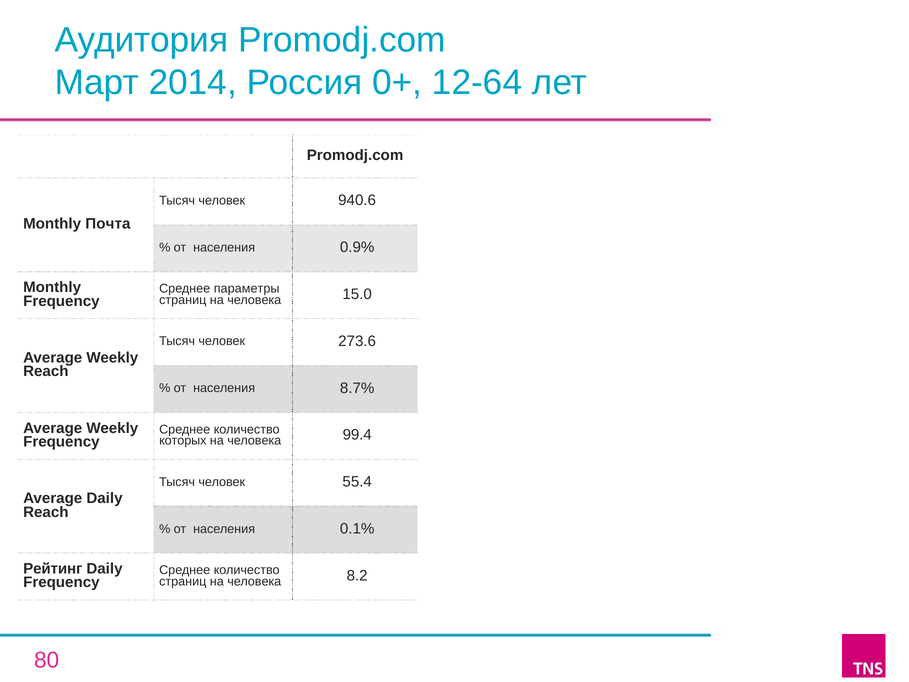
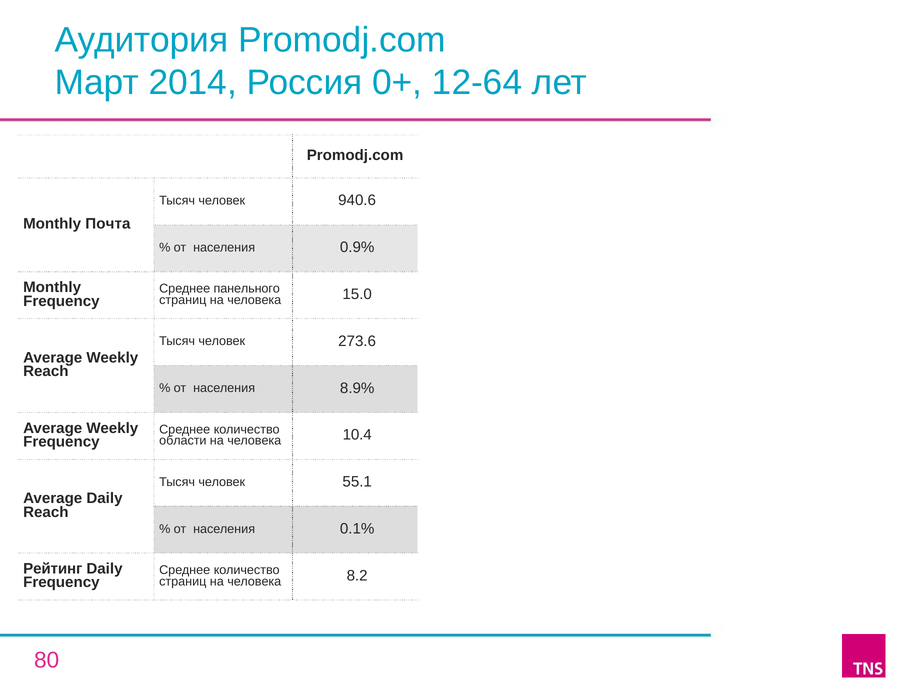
параметры: параметры -> панельного (247, 289)
8.7%: 8.7% -> 8.9% (357, 388)
которых: которых -> области (183, 441)
99.4: 99.4 -> 10.4 (357, 435)
55.4: 55.4 -> 55.1 (357, 482)
